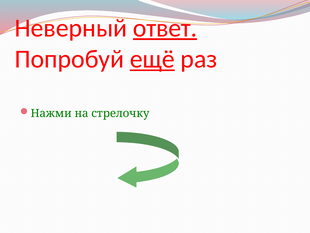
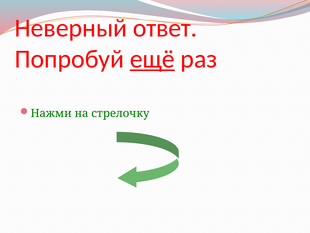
ответ underline: present -> none (165, 28)
